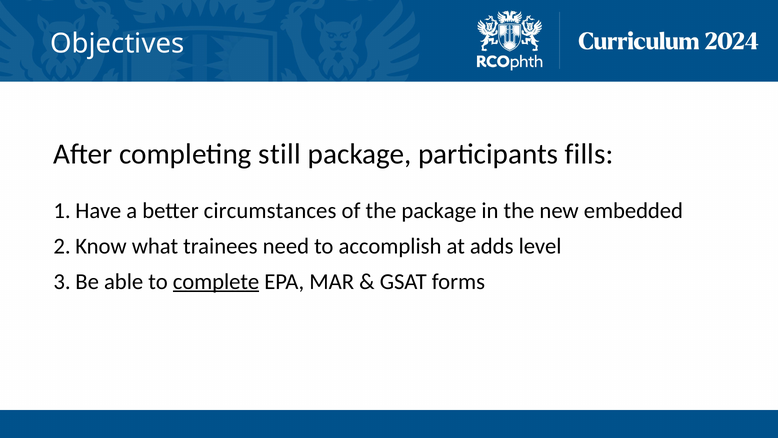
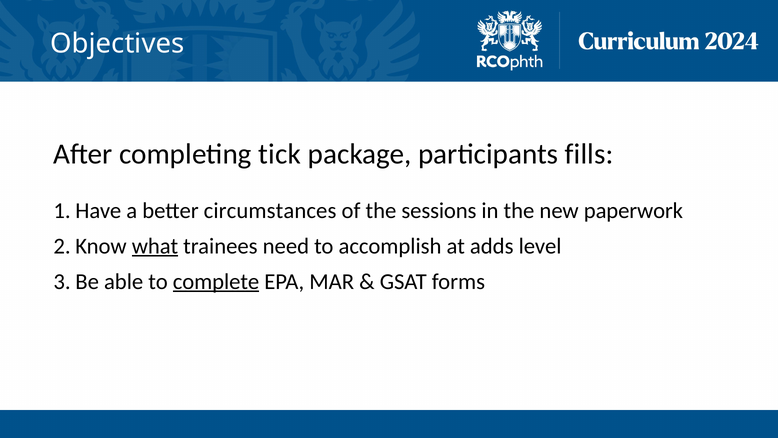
still: still -> tick (280, 154)
the package: package -> sessions (439, 211)
embedded: embedded -> paperwork (633, 211)
what underline: none -> present (155, 246)
